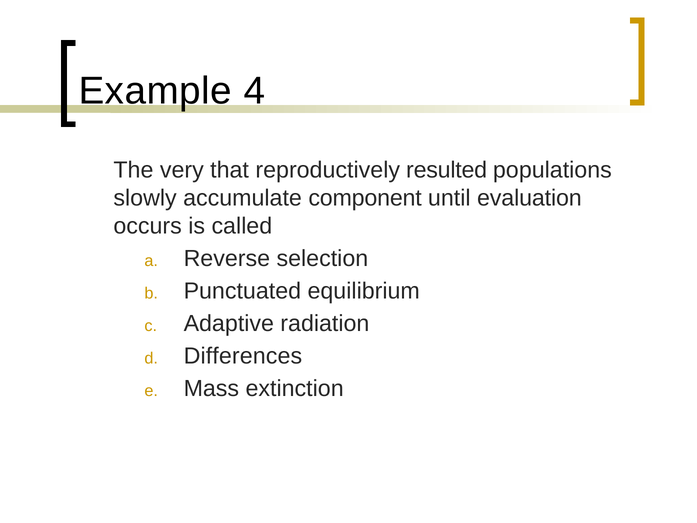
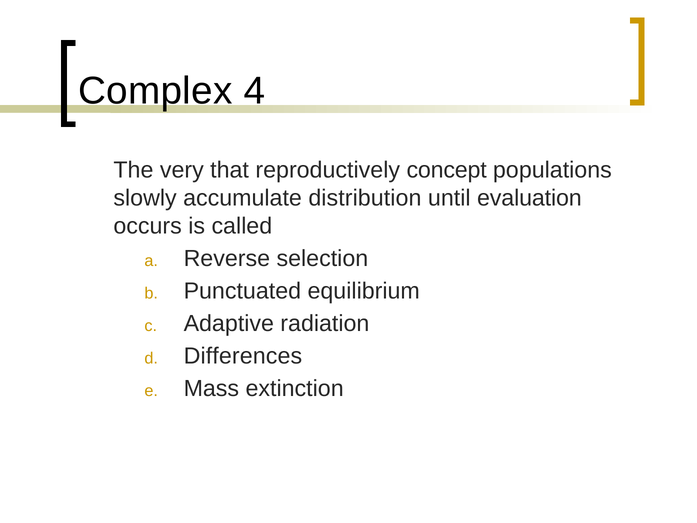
Example: Example -> Complex (155, 91)
resulted: resulted -> concept (447, 170)
component: component -> distribution (365, 198)
